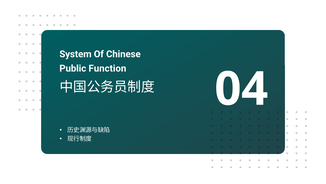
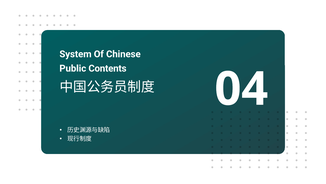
Function: Function -> Contents (107, 68)
